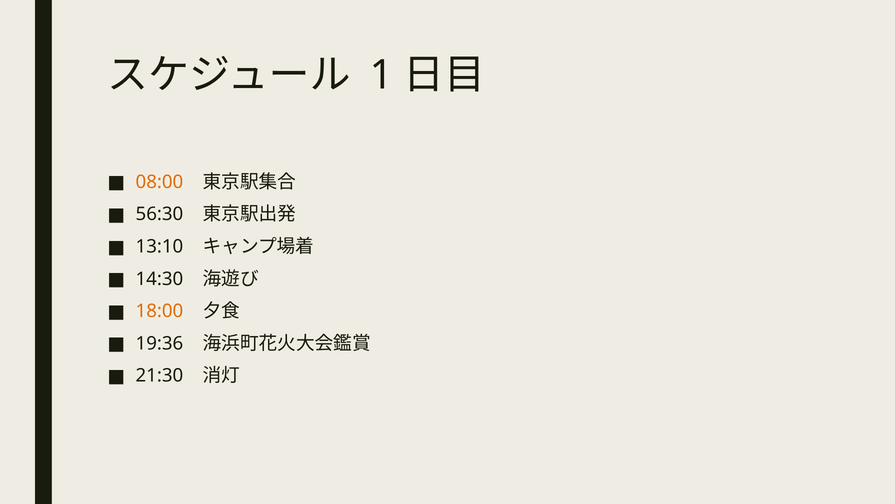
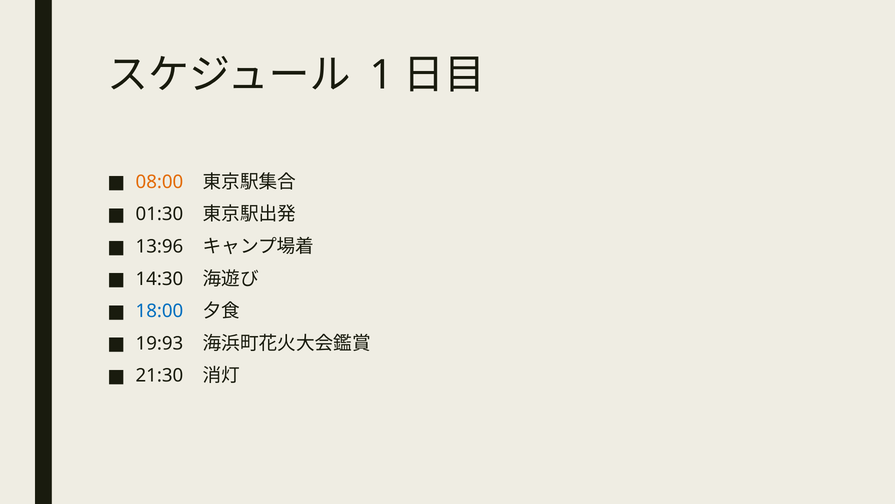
56:30: 56:30 -> 01:30 (159, 214)
13:10: 13:10 -> 13:96 (159, 246)
18:00 colour: orange -> blue (159, 311)
19:36: 19:36 -> 19:93 (159, 343)
